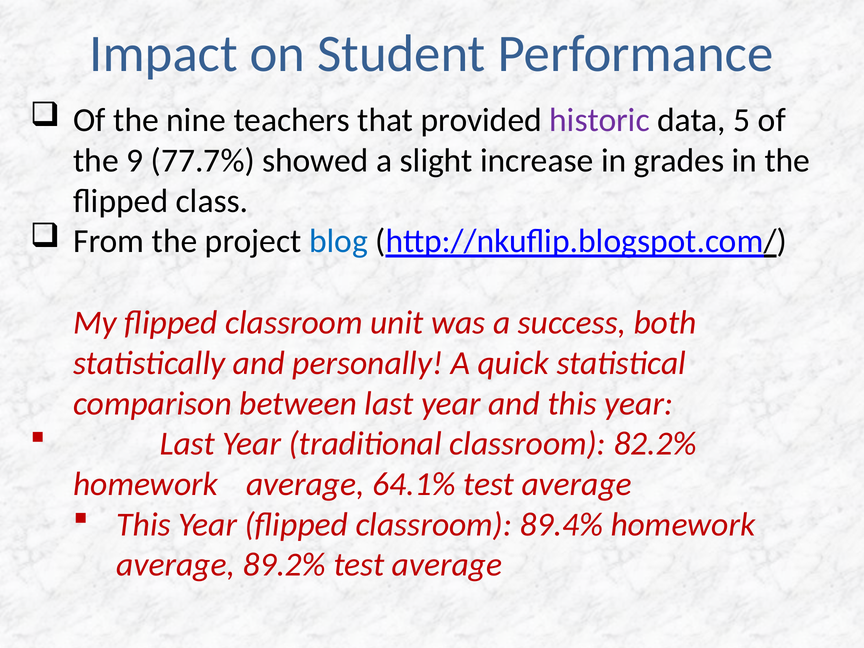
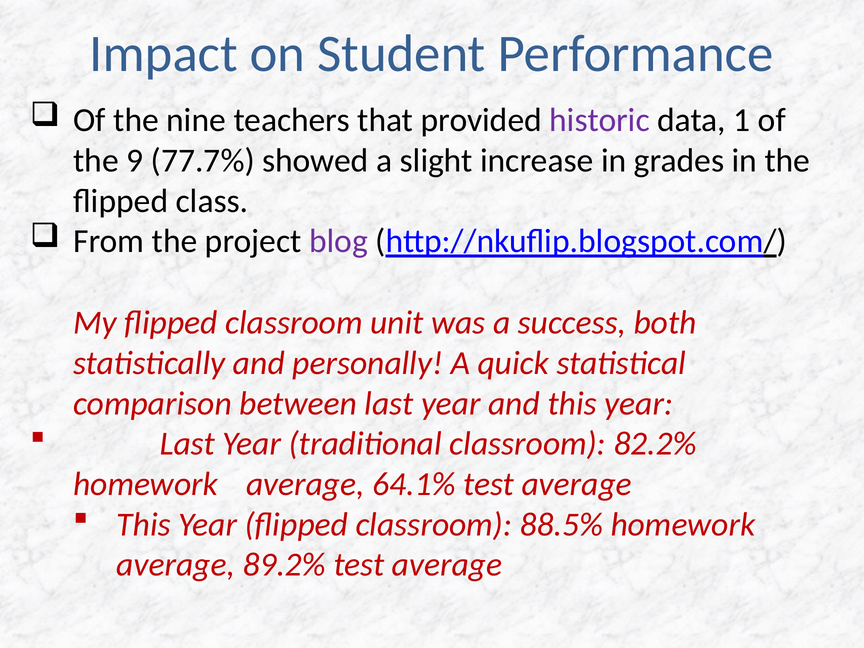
5: 5 -> 1 (742, 120)
blog colour: blue -> purple (338, 241)
89.4%: 89.4% -> 88.5% (561, 525)
